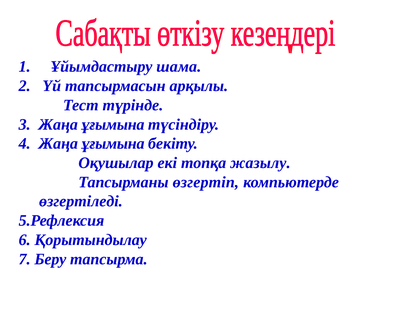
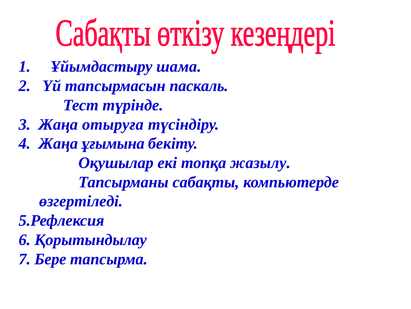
арқылы: арқылы -> паскаль (199, 86)
3 Жаңа ұғымына: ұғымына -> отыруға (113, 124)
өзгертіп: өзгертіп -> сабақты (206, 182)
Беру: Беру -> Бере (50, 258)
